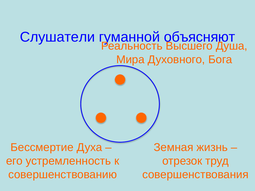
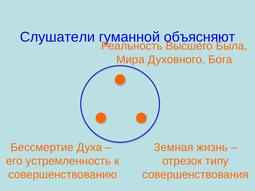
Душа: Душа -> Была (232, 46)
труд: труд -> типу (217, 161)
